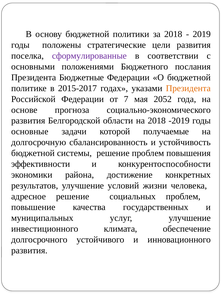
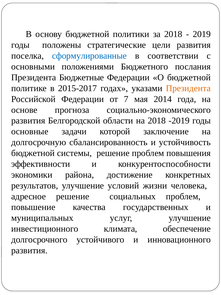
сформулированные colour: purple -> blue (89, 56)
2052: 2052 -> 2014 (163, 99)
получаемые: получаемые -> заключение (166, 131)
